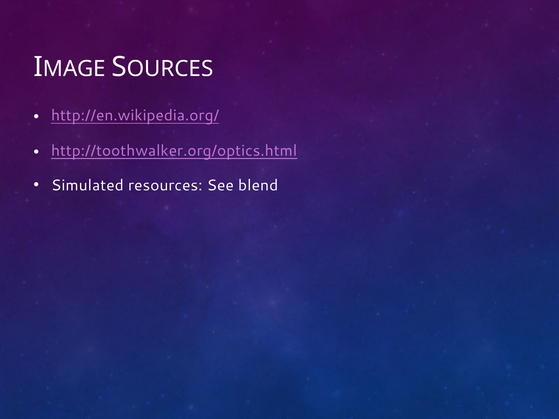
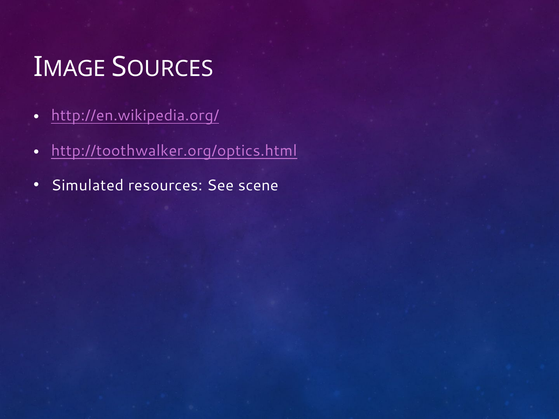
blend: blend -> scene (258, 185)
